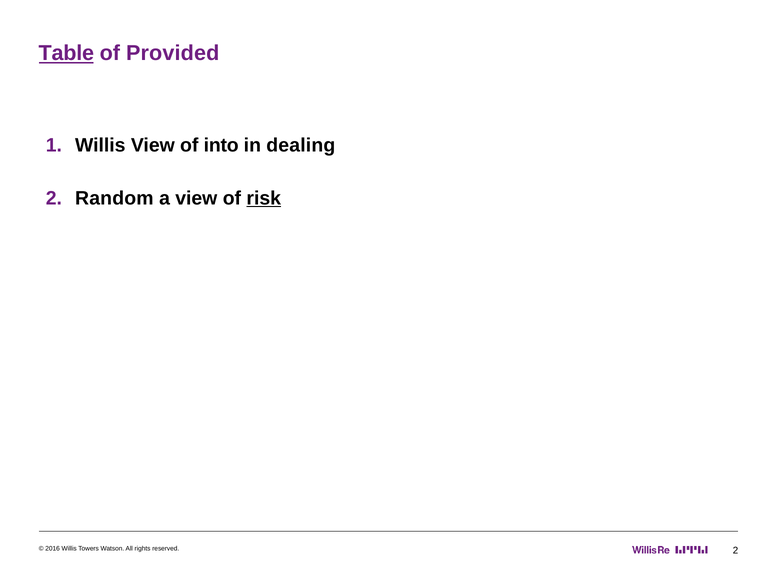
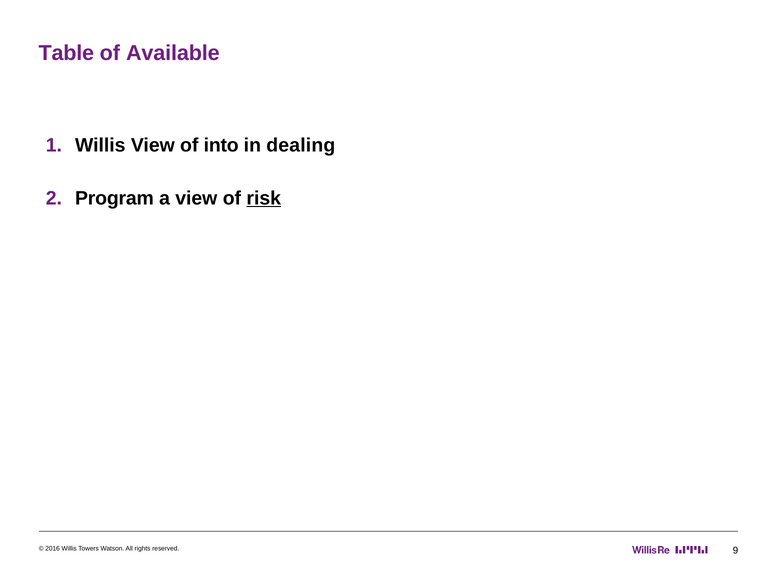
Table underline: present -> none (66, 53)
Provided: Provided -> Available (173, 53)
Random: Random -> Program (114, 198)
reserved 2: 2 -> 9 (736, 550)
